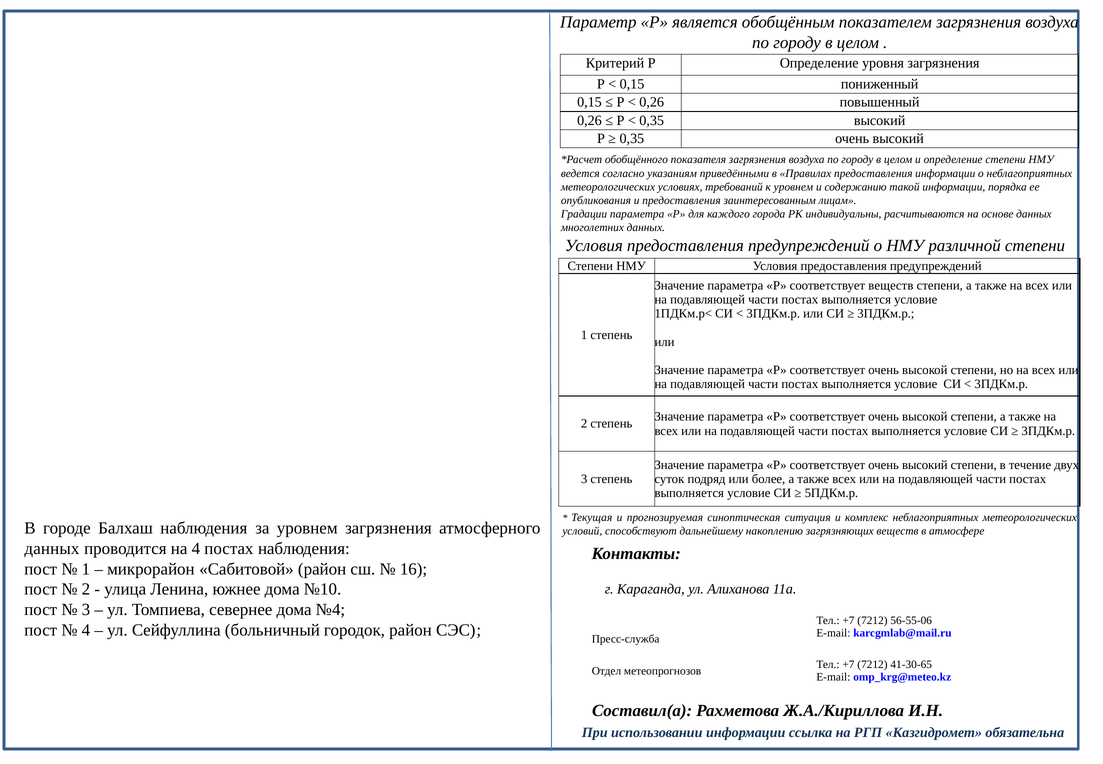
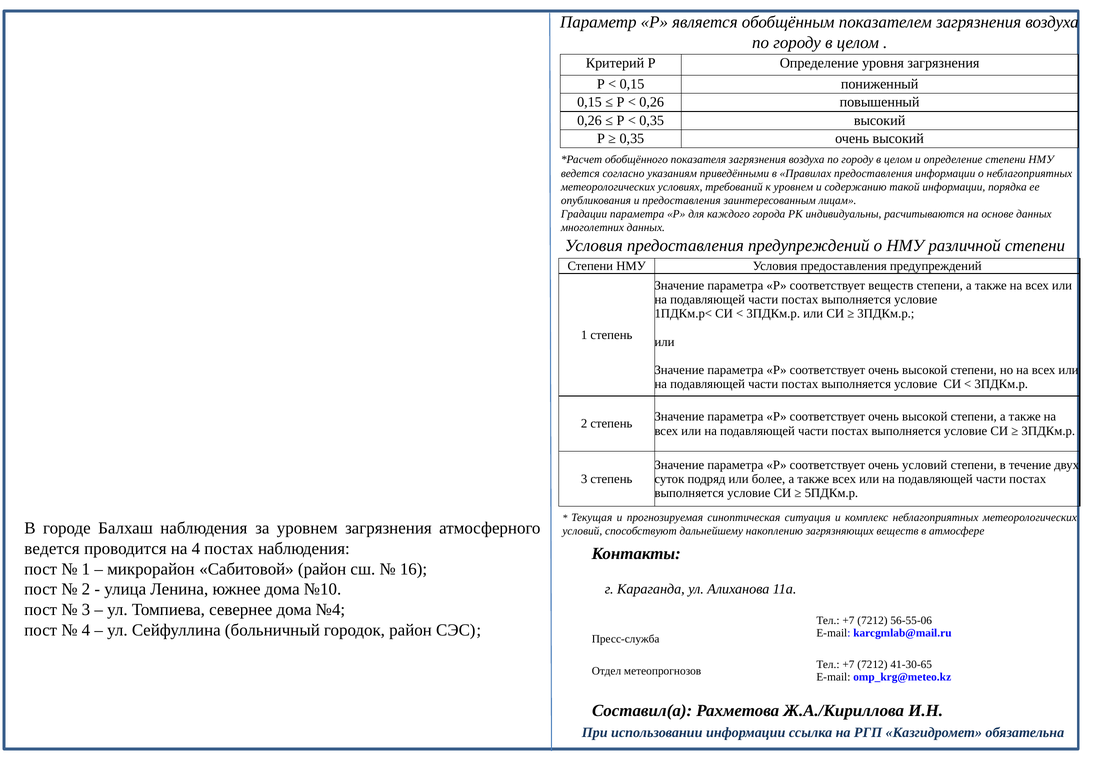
соответствует очень высокий: высокий -> условий (925, 465)
данных: данных -> ведется (52, 548)
